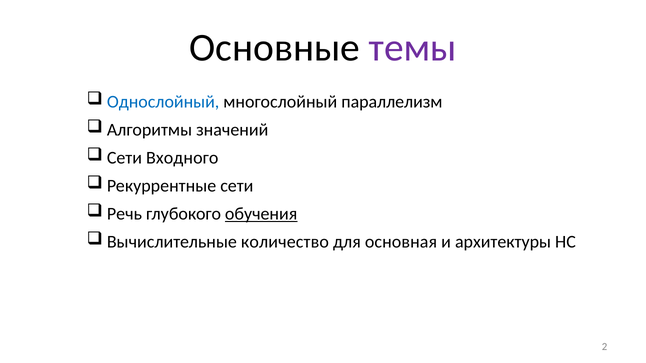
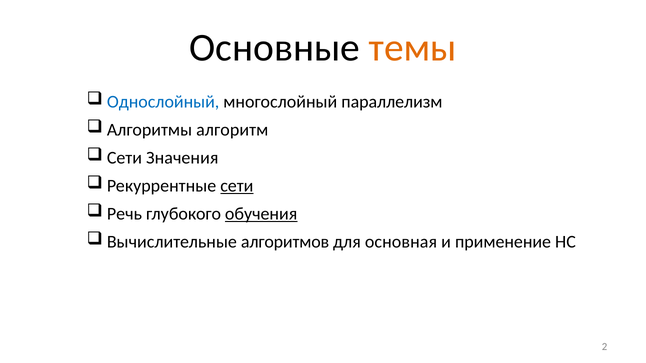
темы colour: purple -> orange (413, 48)
значений: значений -> алгоритм (232, 130)
Входного: Входного -> Значения (182, 158)
сети underline: none -> present (237, 186)
количество: количество -> алгоритмов (285, 242)
архитектуры: архитектуры -> применение (503, 242)
